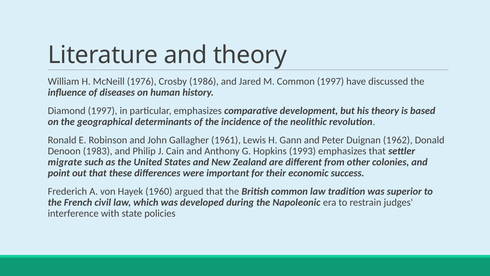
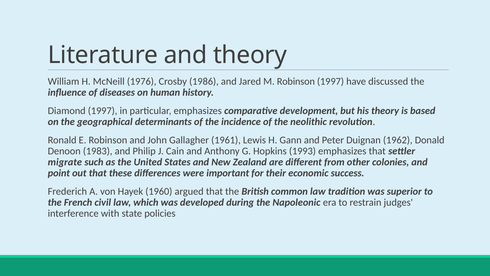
M Common: Common -> Robinson (296, 81)
